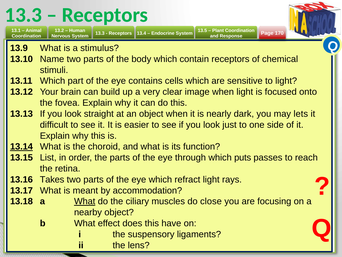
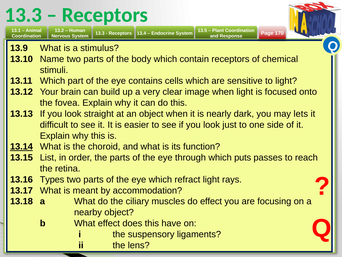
Takes: Takes -> Types (52, 179)
What underline: present -> none (85, 201)
do close: close -> effect (211, 201)
